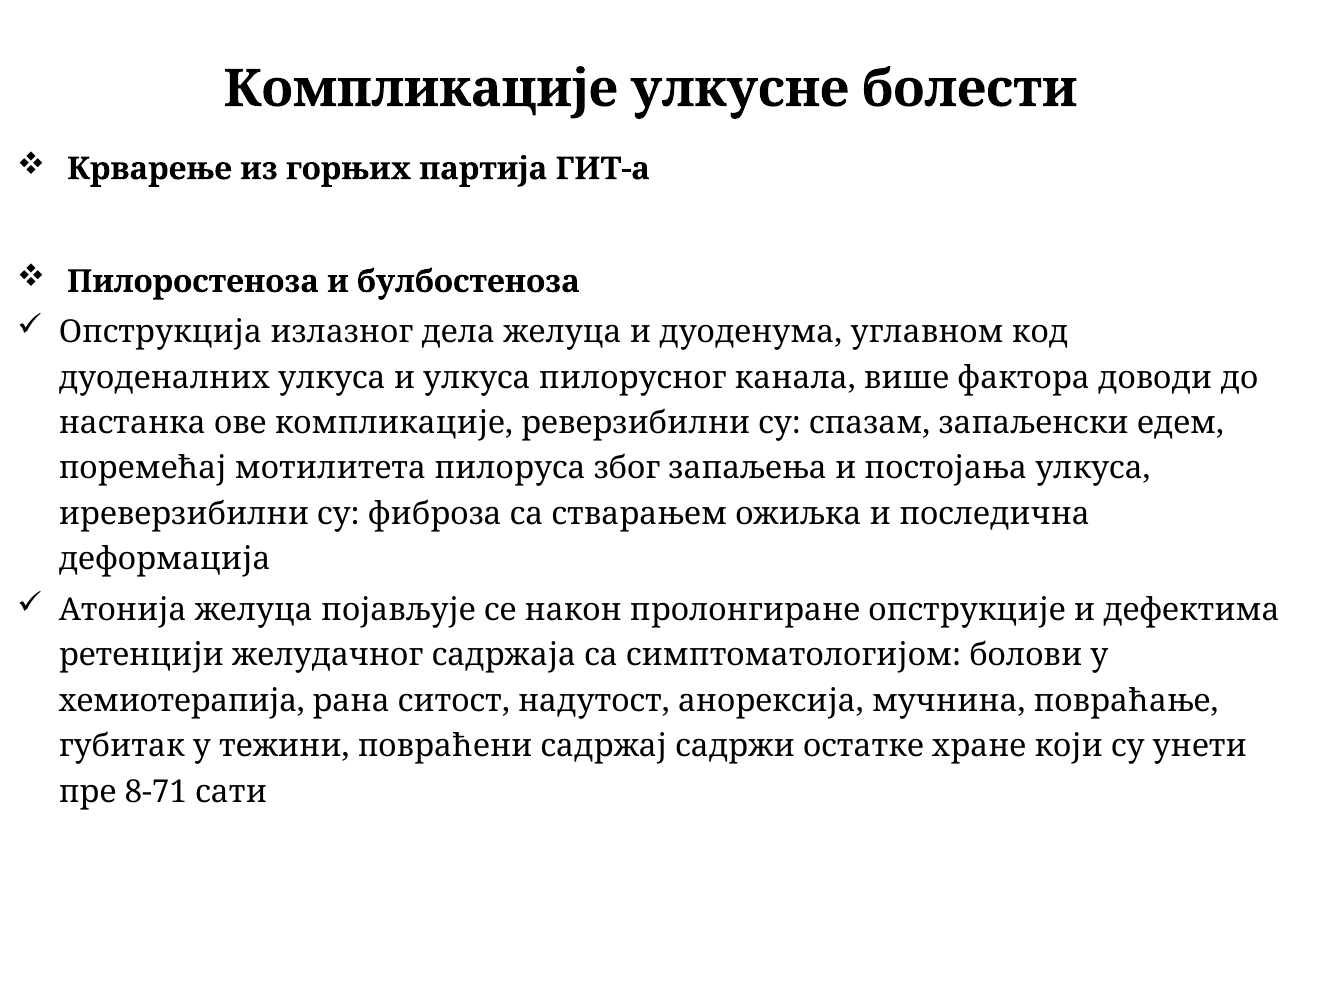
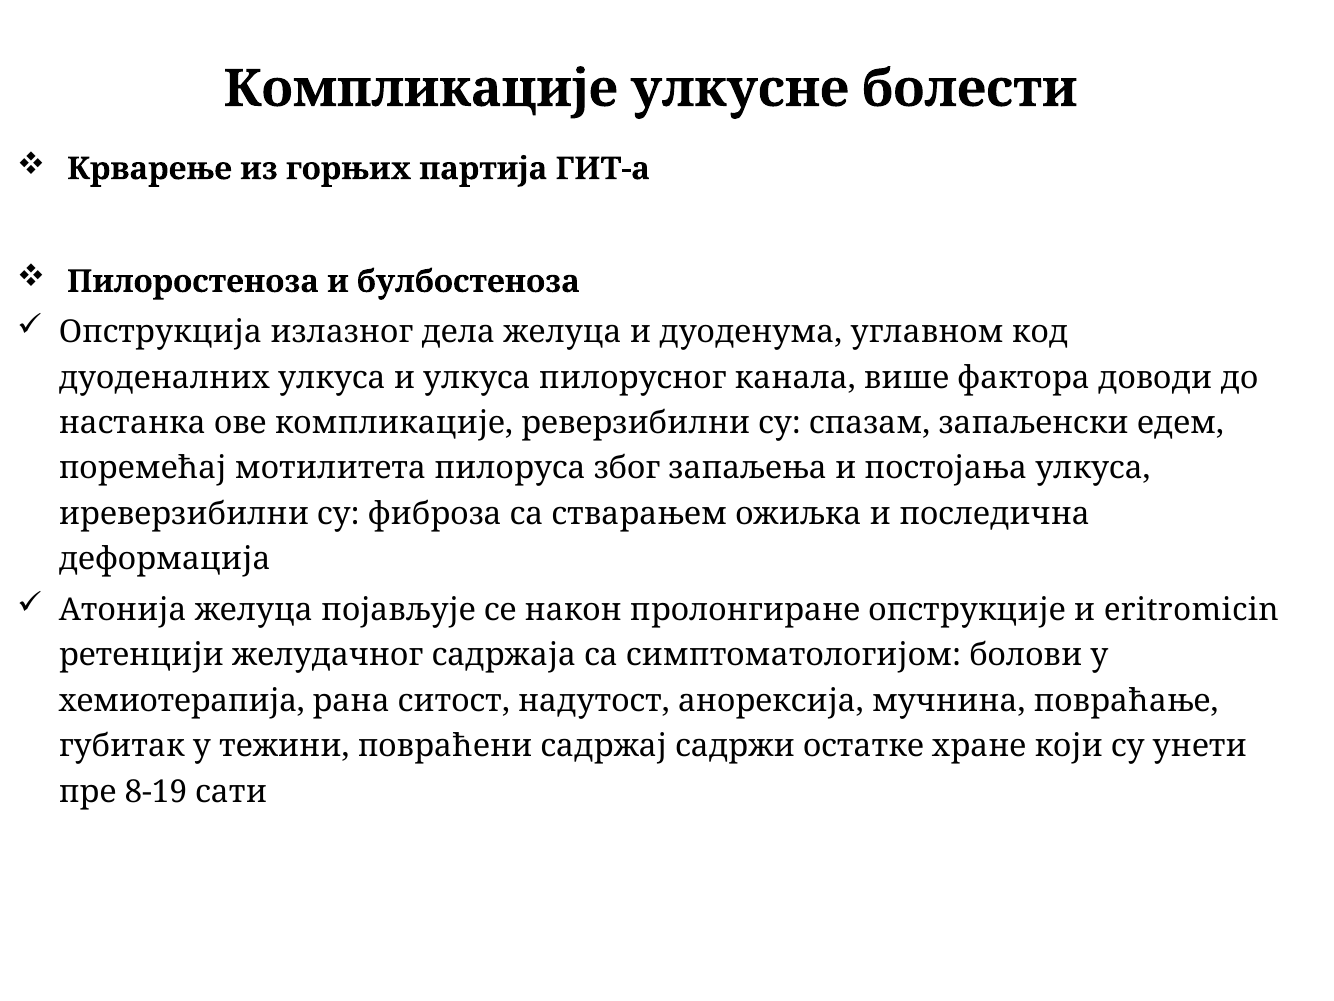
дефектима: дефектима -> eritromicin (1191, 610)
8-71: 8-71 -> 8-19 (156, 791)
